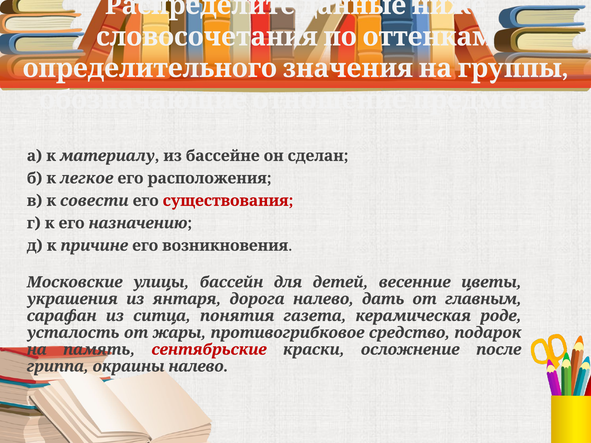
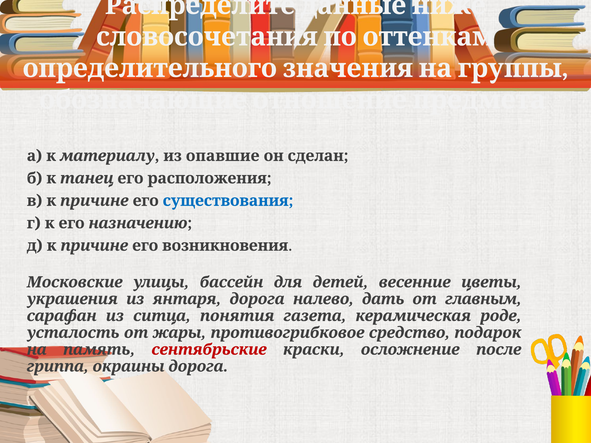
бассейне: бассейне -> опавшие (223, 156)
легкое: легкое -> танец (87, 178)
в к совести: совести -> причине (94, 201)
существования colour: red -> blue (228, 201)
окраины налево: налево -> дорога (198, 367)
